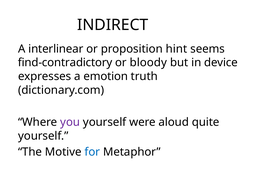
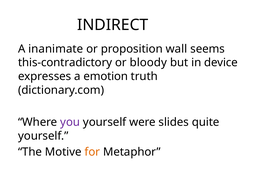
interlinear: interlinear -> inanimate (56, 49)
hint: hint -> wall (176, 49)
find-contradictory: find-contradictory -> this-contradictory (65, 63)
aloud: aloud -> slides (174, 122)
for colour: blue -> orange (92, 152)
